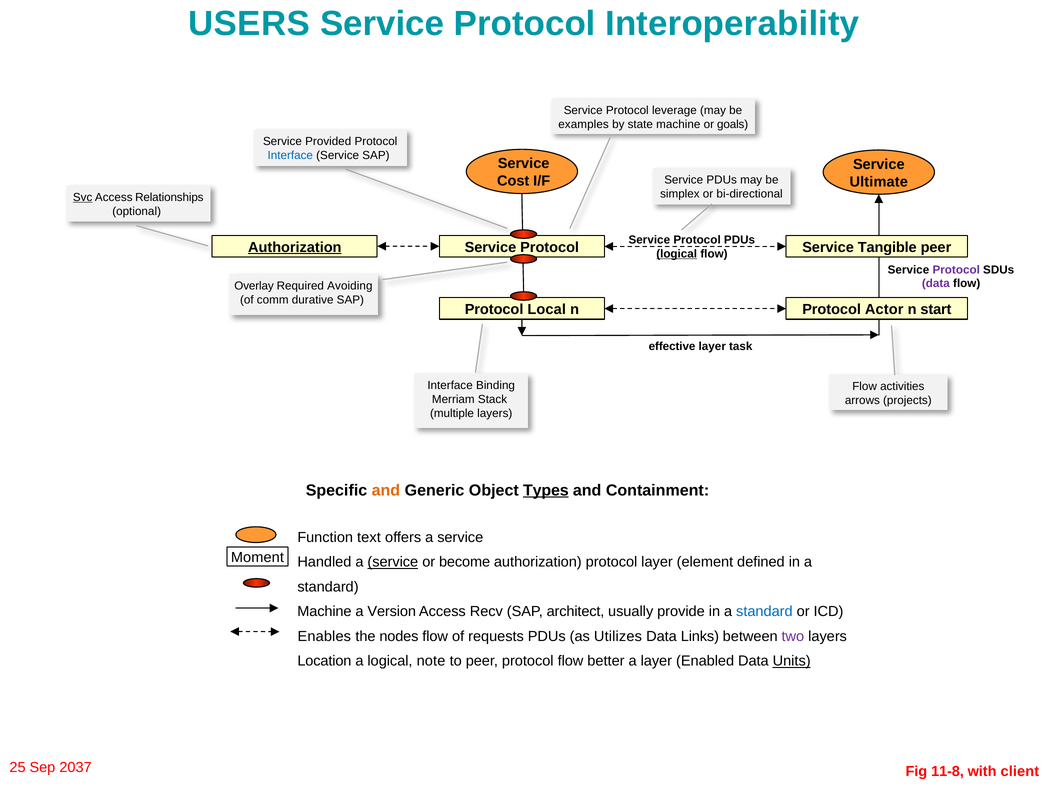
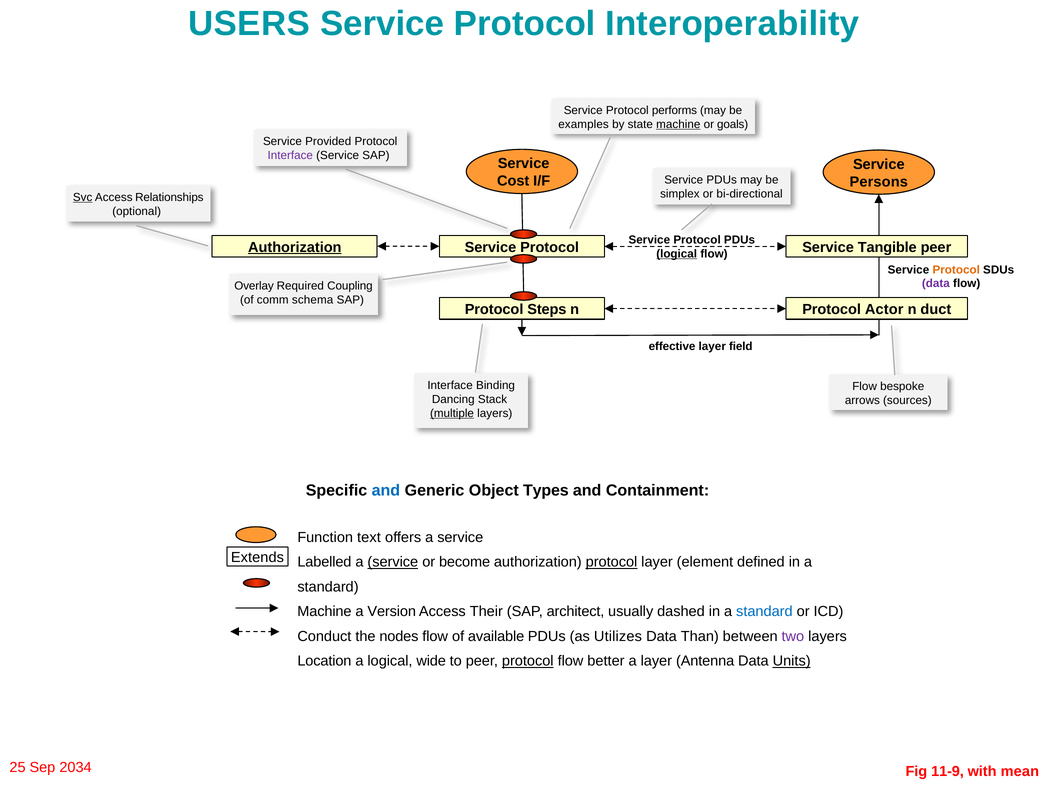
leverage: leverage -> performs (674, 110)
machine underline: none -> present (678, 124)
Interface colour: blue -> purple (290, 155)
Ultimate: Ultimate -> Persons (879, 182)
Protocol colour: purple -> orange (956, 270)
Avoiding: Avoiding -> Coupling (350, 286)
durative: durative -> schema (313, 300)
Local: Local -> Steps (547, 309)
start: start -> duct (936, 309)
task: task -> field (741, 347)
activities: activities -> bespoke (902, 387)
Merriam: Merriam -> Dancing (453, 399)
projects: projects -> sources (907, 401)
multiple underline: none -> present (452, 413)
and colour: orange -> blue (386, 490)
Types underline: present -> none (546, 490)
Moment: Moment -> Extends (257, 558)
Handled: Handled -> Labelled (324, 562)
protocol underline: none -> present (612, 562)
Recv: Recv -> Their (486, 612)
provide: provide -> dashed (681, 612)
Enables: Enables -> Conduct (324, 636)
requests: requests -> available (496, 636)
Links: Links -> Than (700, 636)
note: note -> wide (431, 661)
protocol underline: none -> present (528, 661)
Enabled: Enabled -> Antenna (705, 661)
2037: 2037 -> 2034 (76, 767)
11-8: 11-8 -> 11-9 (948, 772)
client: client -> mean (1020, 772)
